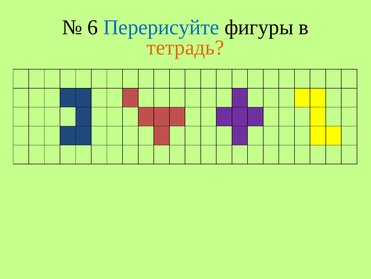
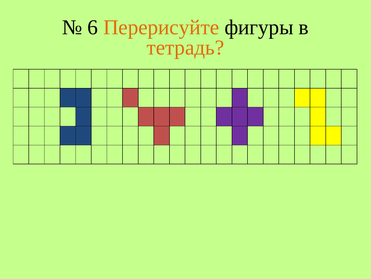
Перерисуйте colour: blue -> orange (161, 27)
